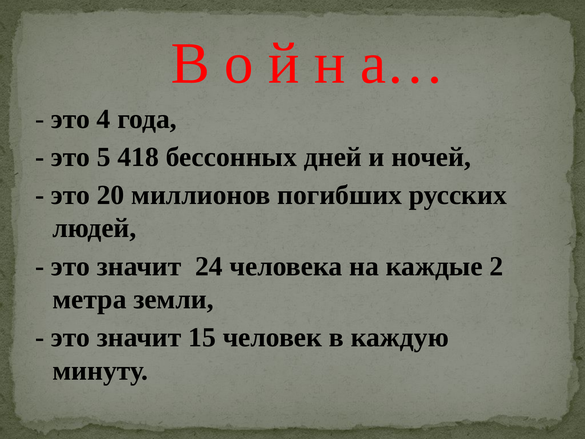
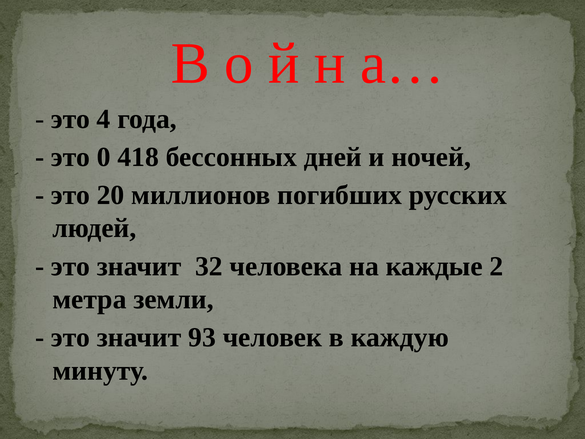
5: 5 -> 0 (104, 157)
24: 24 -> 32 (209, 266)
15: 15 -> 93 (202, 337)
